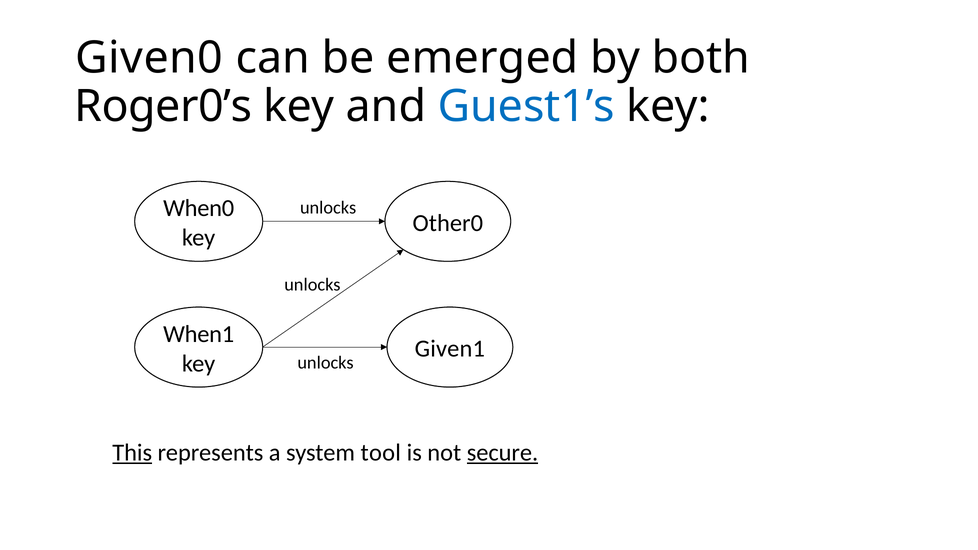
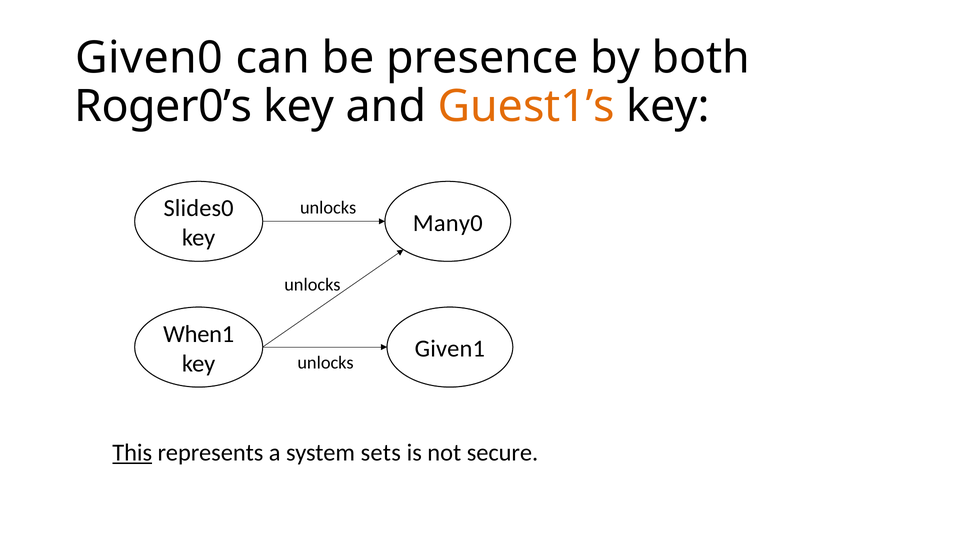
emerged: emerged -> presence (482, 58)
Guest1’s colour: blue -> orange (526, 106)
When0: When0 -> Slides0 (199, 208)
Other0: Other0 -> Many0 (448, 223)
tool: tool -> sets (381, 453)
secure underline: present -> none (503, 453)
